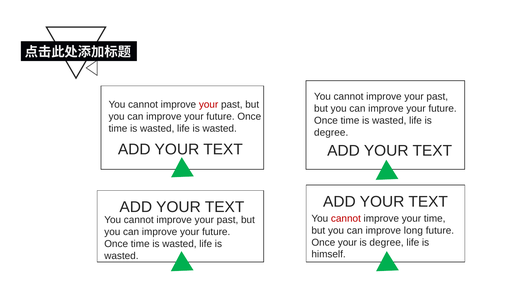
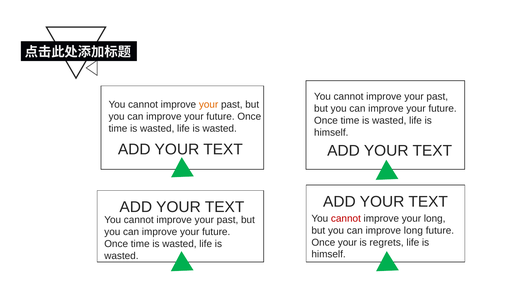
your colour: red -> orange (209, 105)
degree: degree -> himself (331, 132)
your time: time -> long (435, 218)
degree: degree -> regrets (387, 242)
